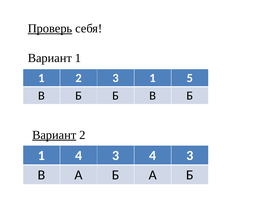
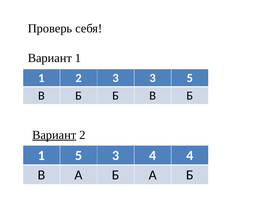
Проверь underline: present -> none (50, 29)
3 1: 1 -> 3 (153, 78)
1 4: 4 -> 5 (79, 156)
3 4 3: 3 -> 4 (190, 156)
